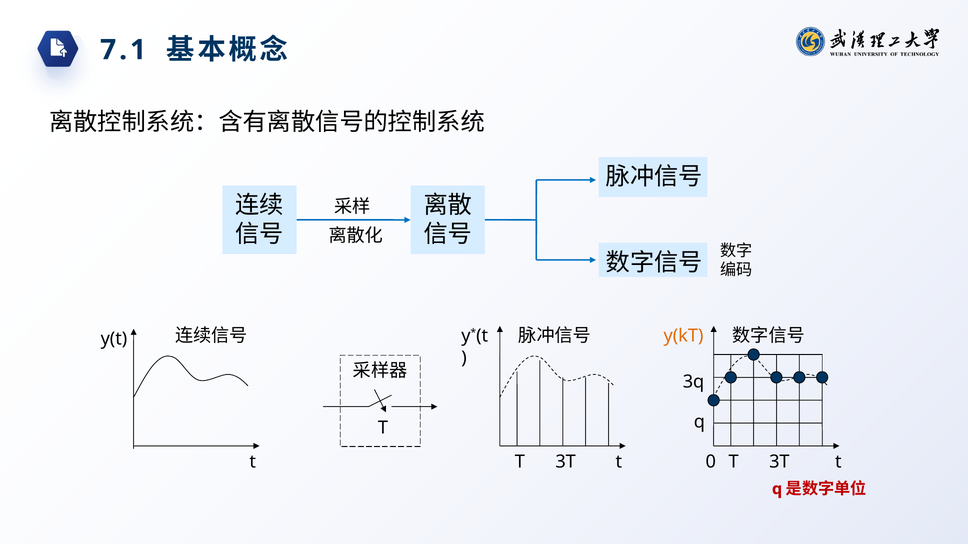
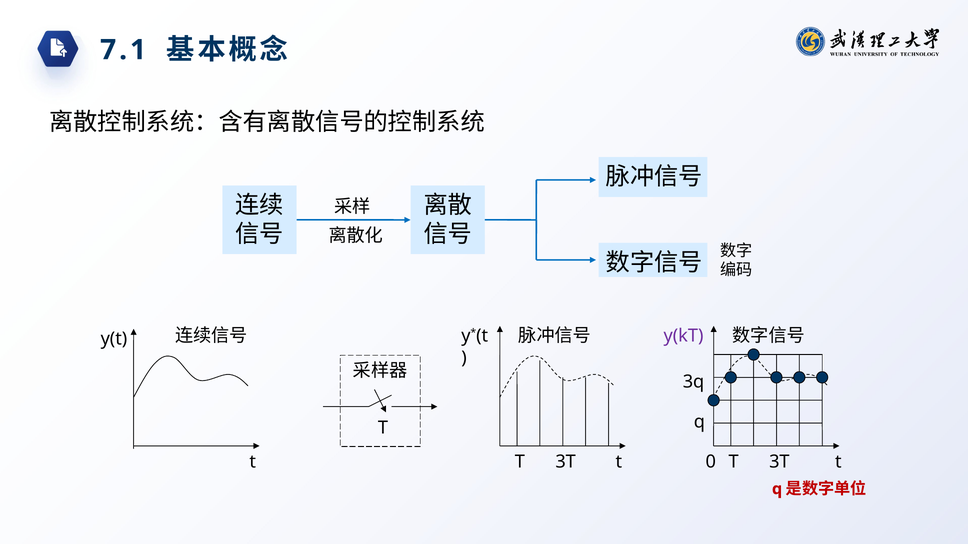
y(kT colour: orange -> purple (684, 336)
